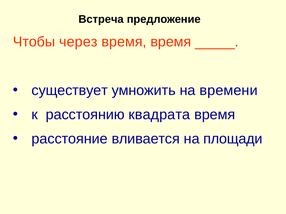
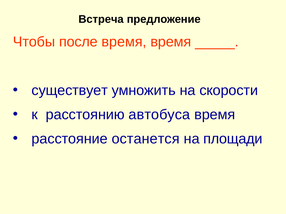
через: через -> после (78, 42)
времени: времени -> скорости (229, 91)
квадрата: квадрата -> автобуса (159, 115)
вливается: вливается -> останется (146, 139)
